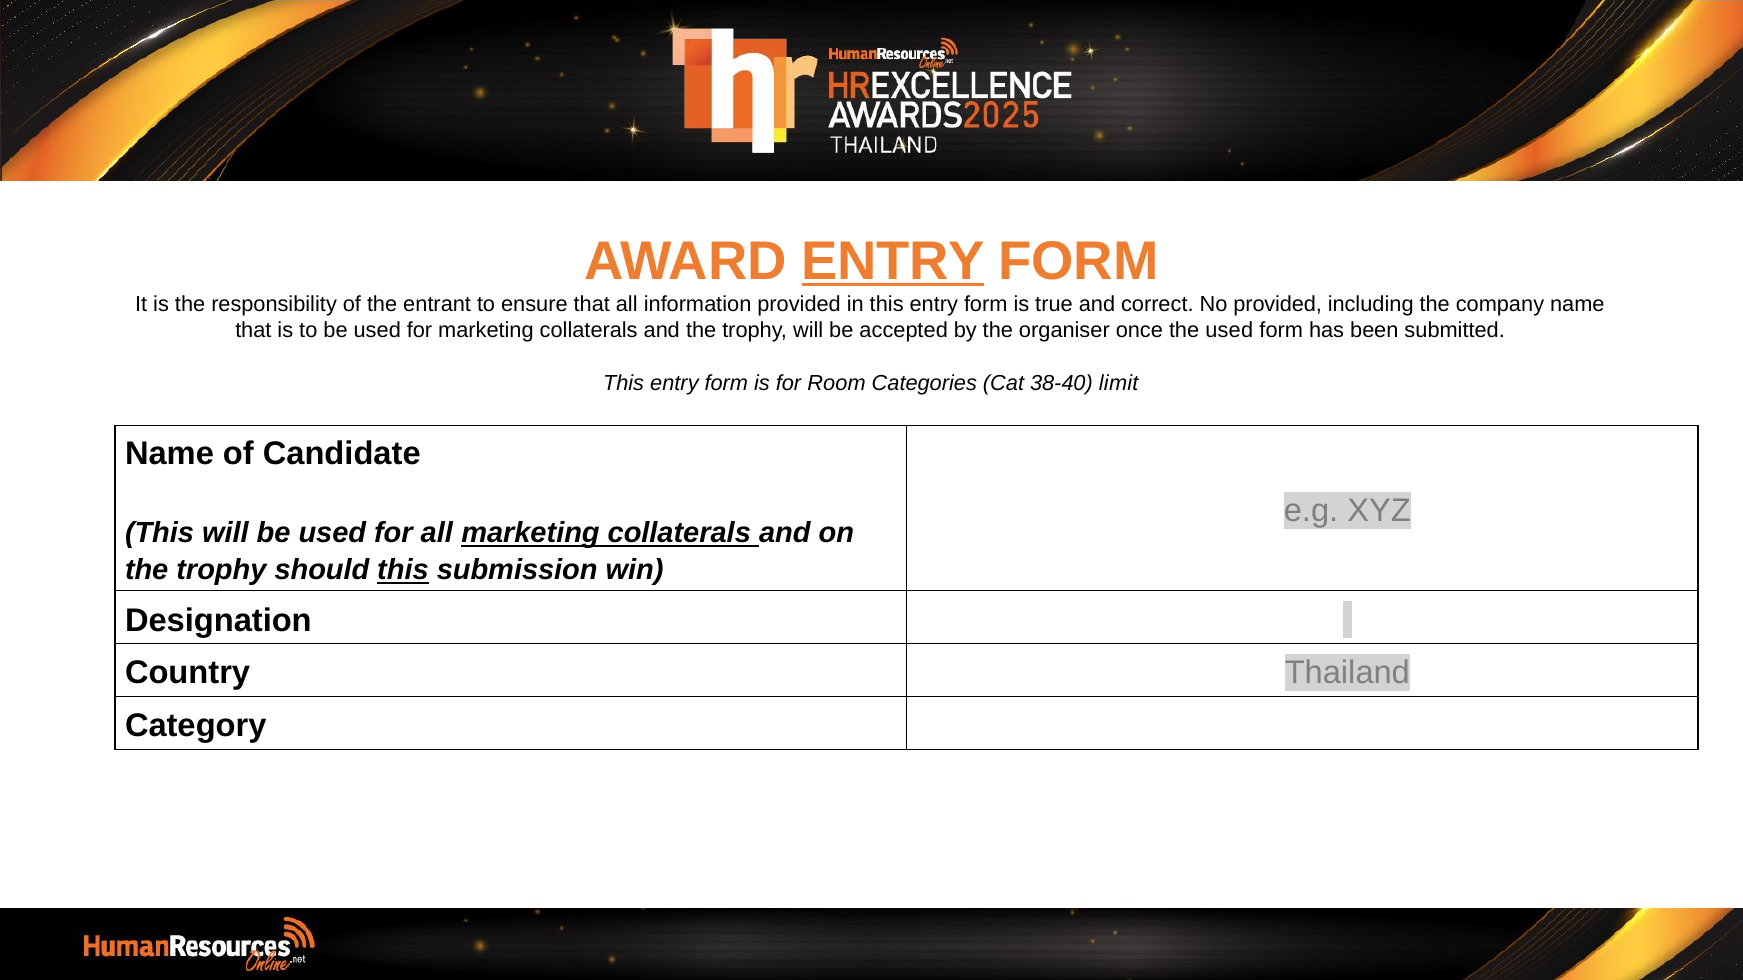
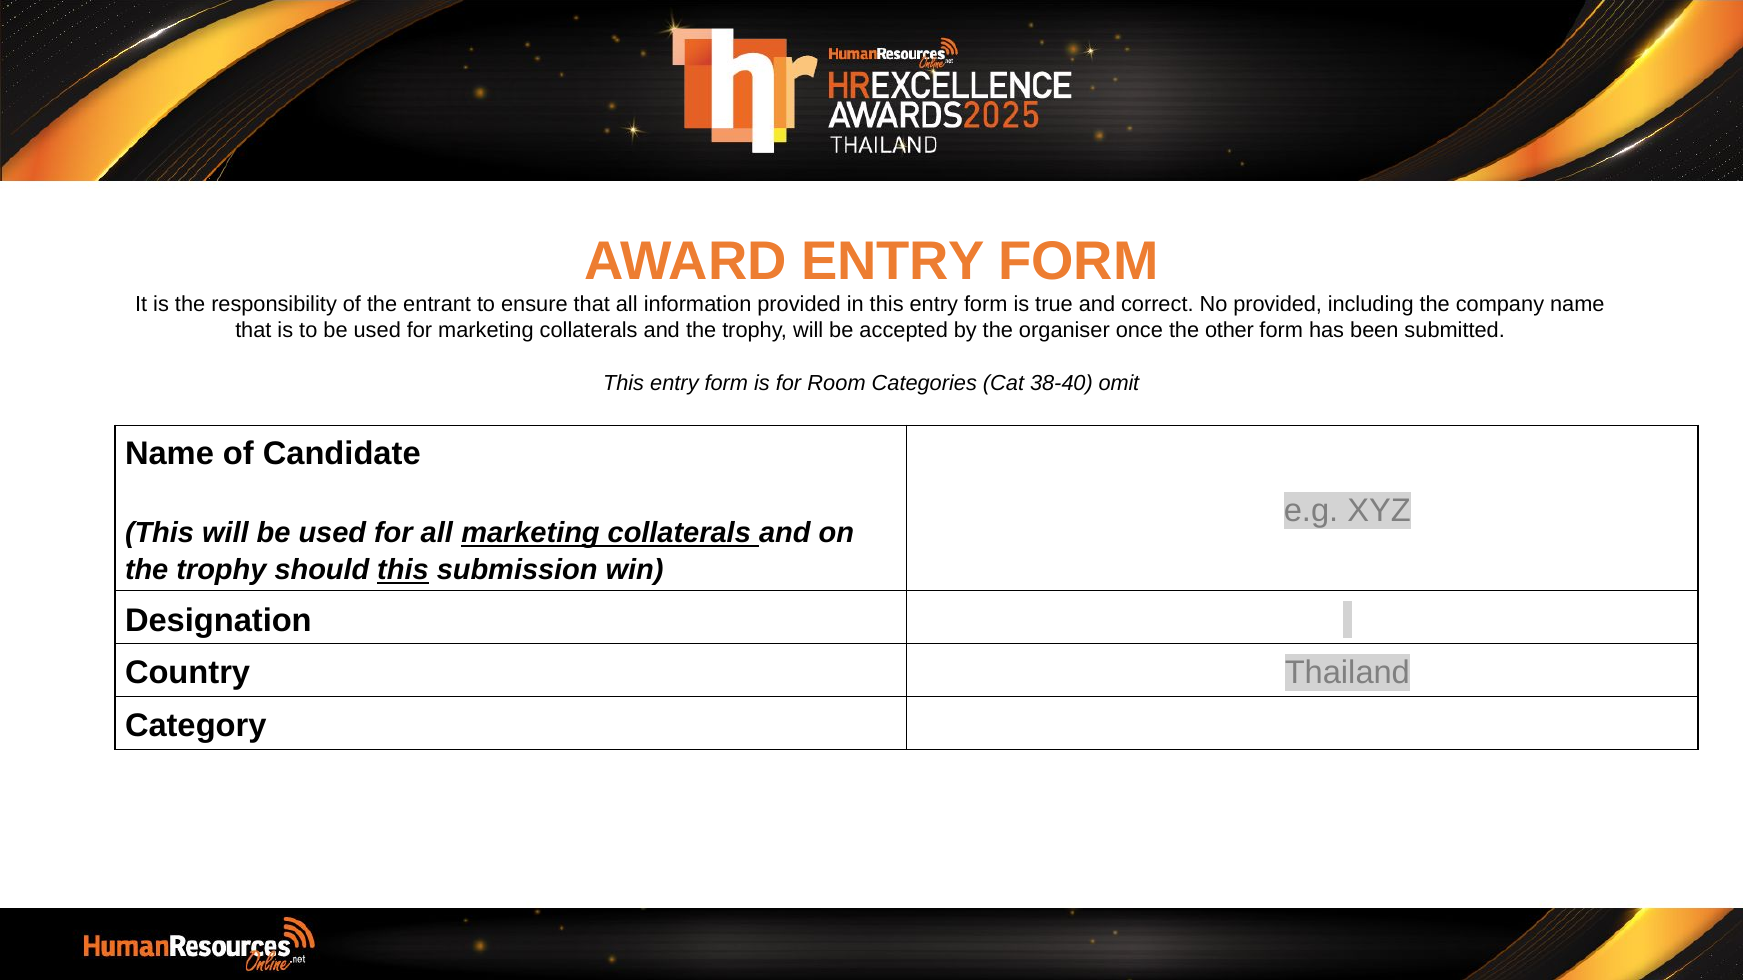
ENTRY underline: present -> none (893, 261)
the used: used -> other (1229, 331)
limit: limit -> omit (1119, 383)
